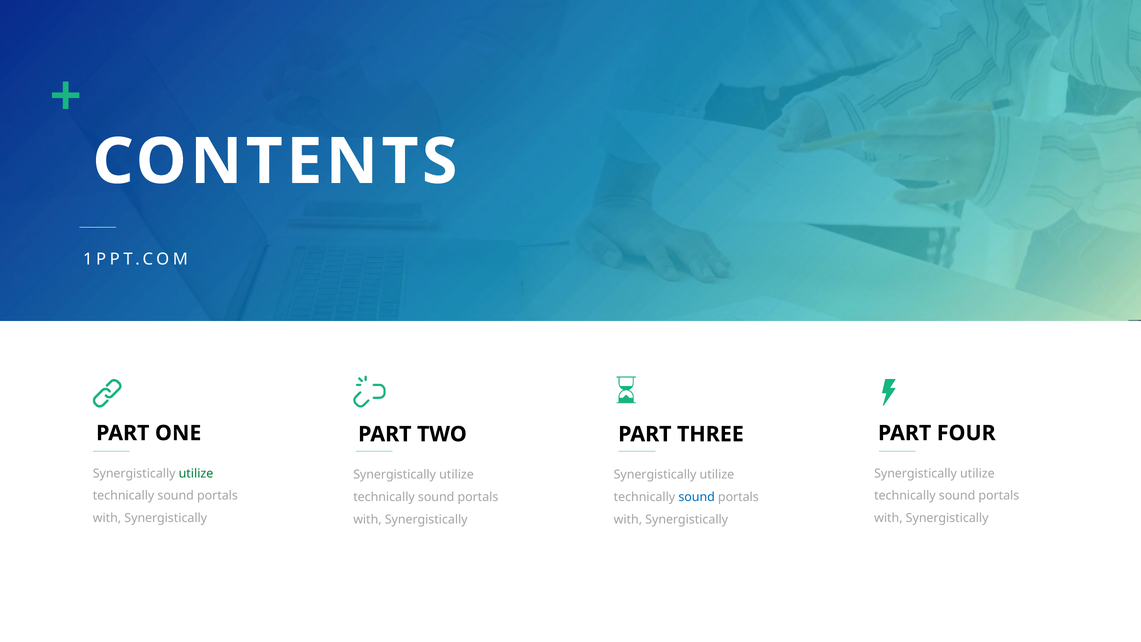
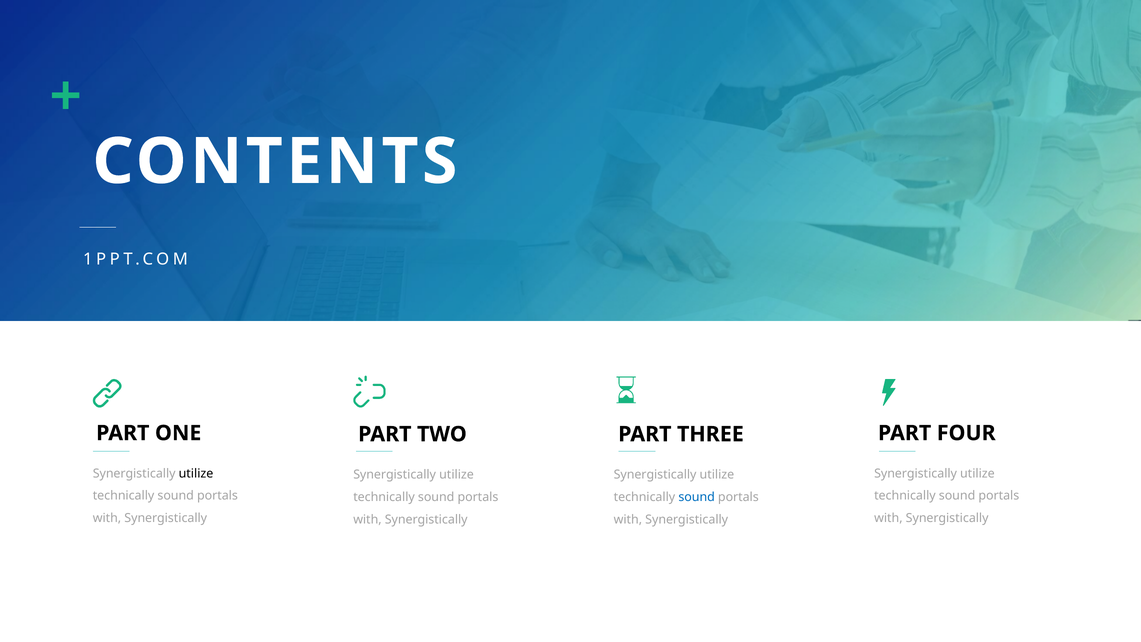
utilize colour: green -> black (196, 473)
